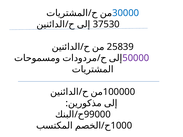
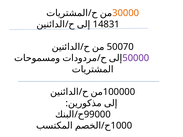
30000 colour: blue -> orange (126, 13)
37530: 37530 -> 14831 (106, 24)
25839: 25839 -> 50070 (120, 47)
